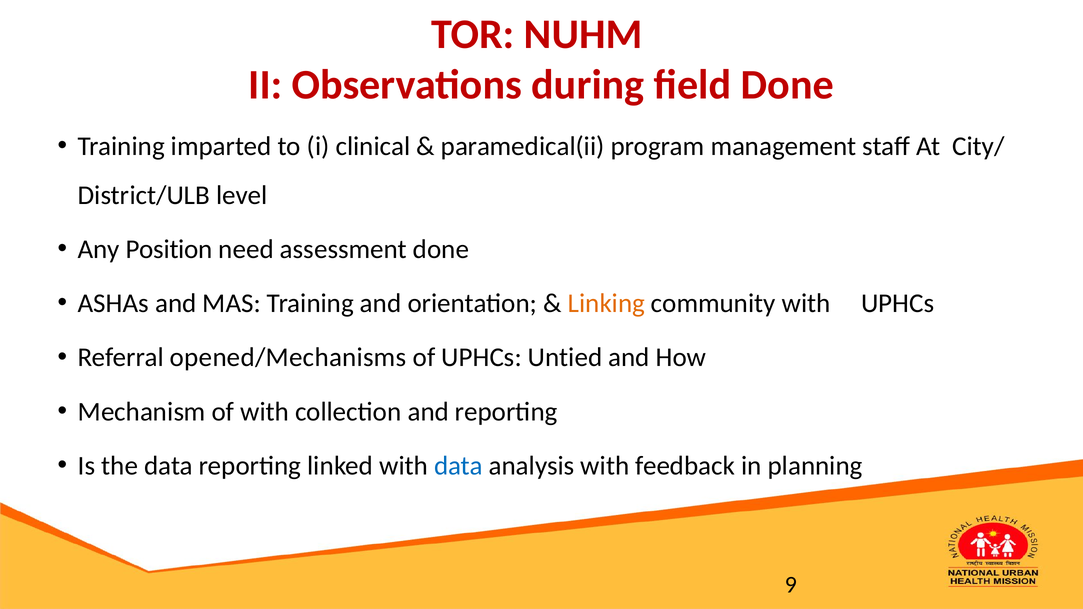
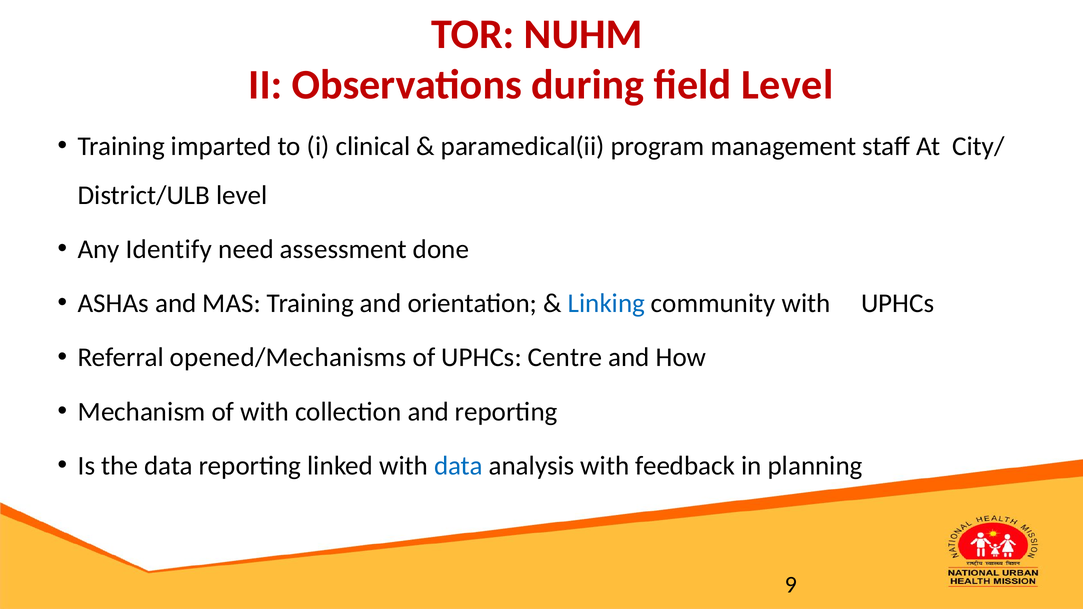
field Done: Done -> Level (787, 85)
Position: Position -> Identify (169, 249)
Linking colour: orange -> blue (606, 304)
Untied: Untied -> Centre (565, 358)
